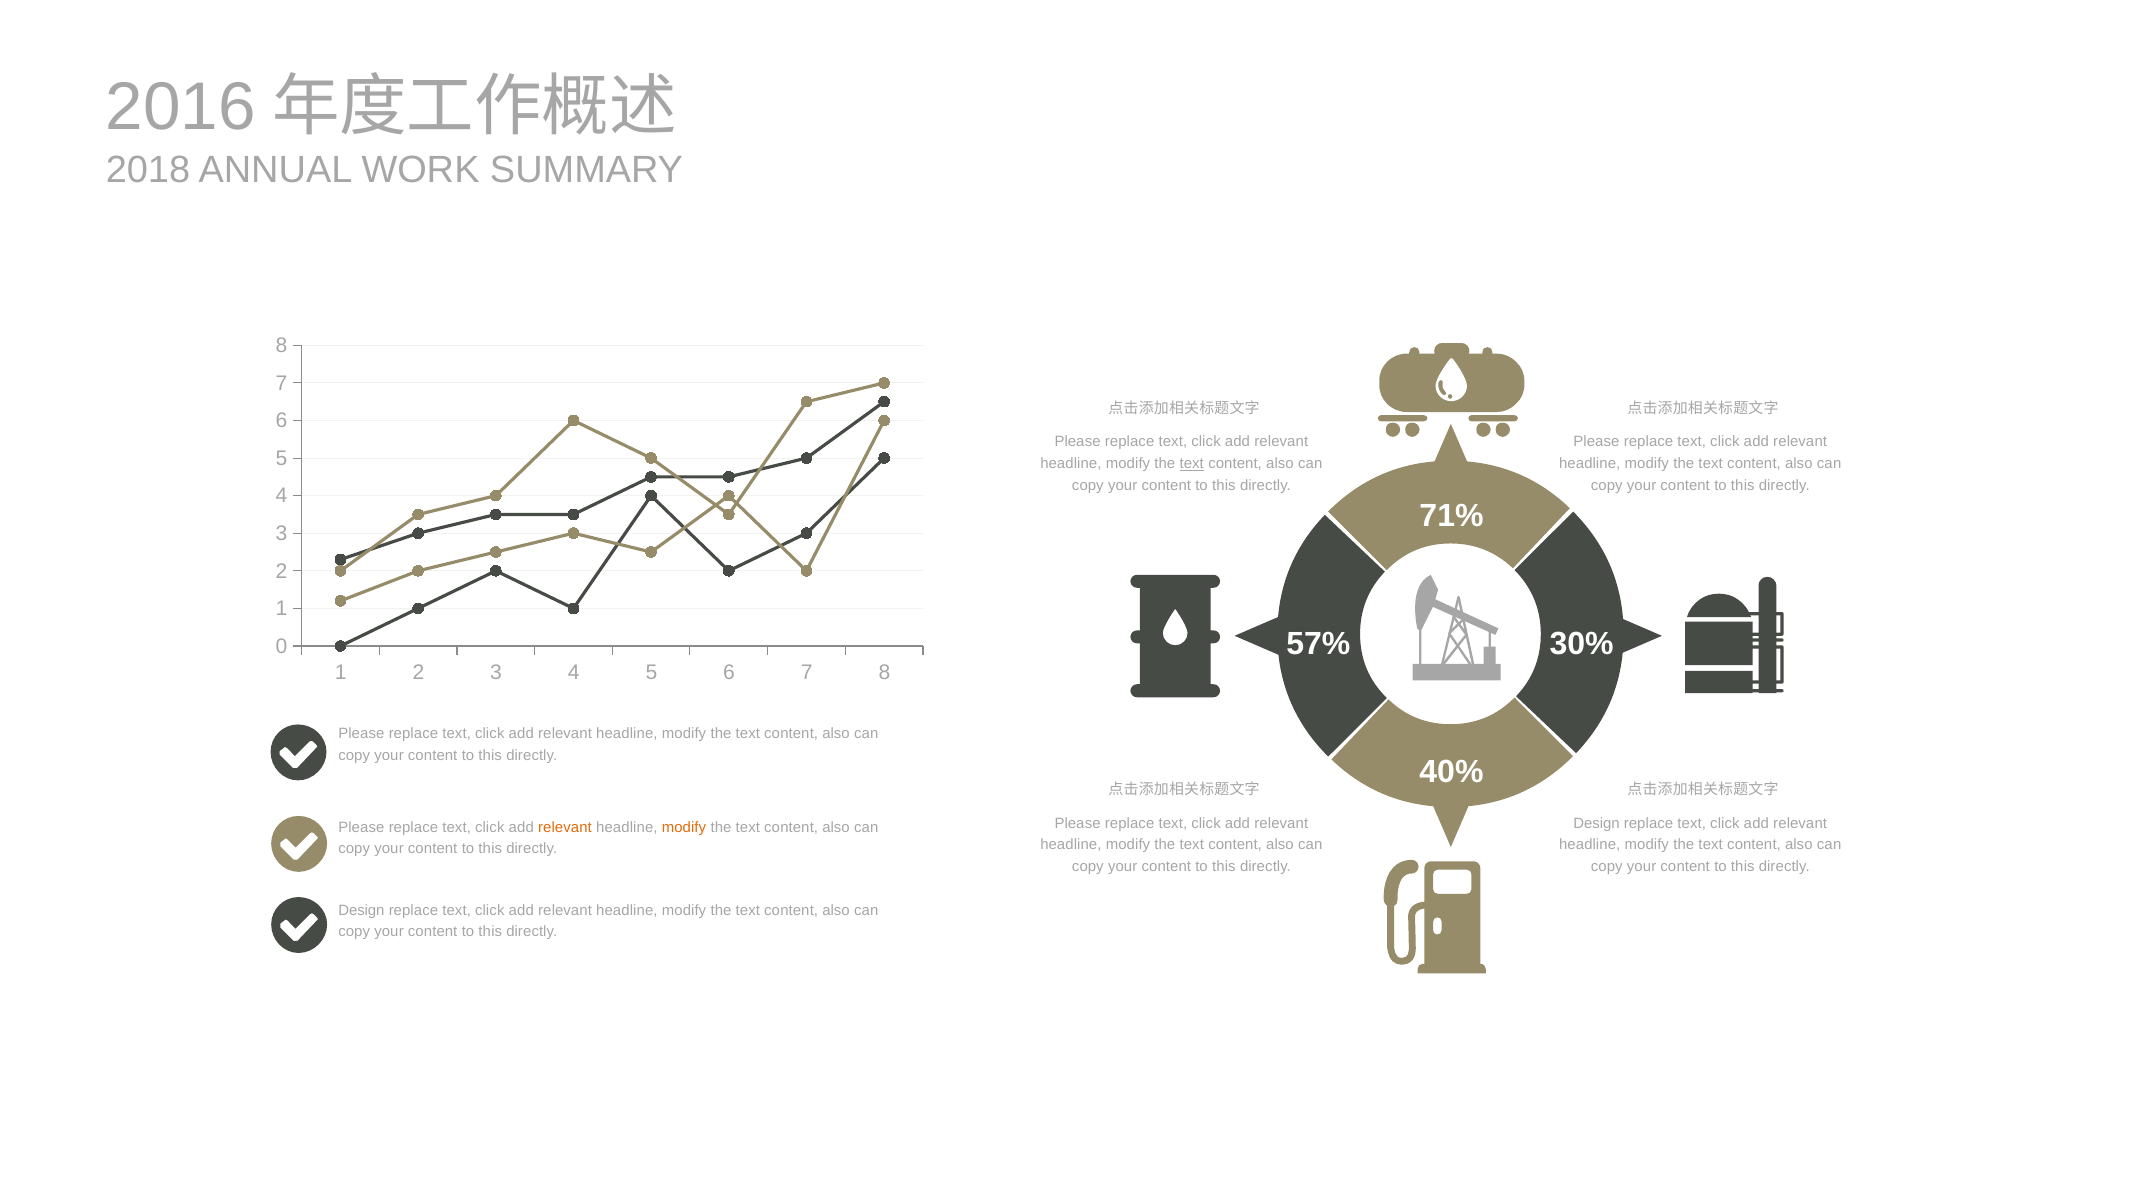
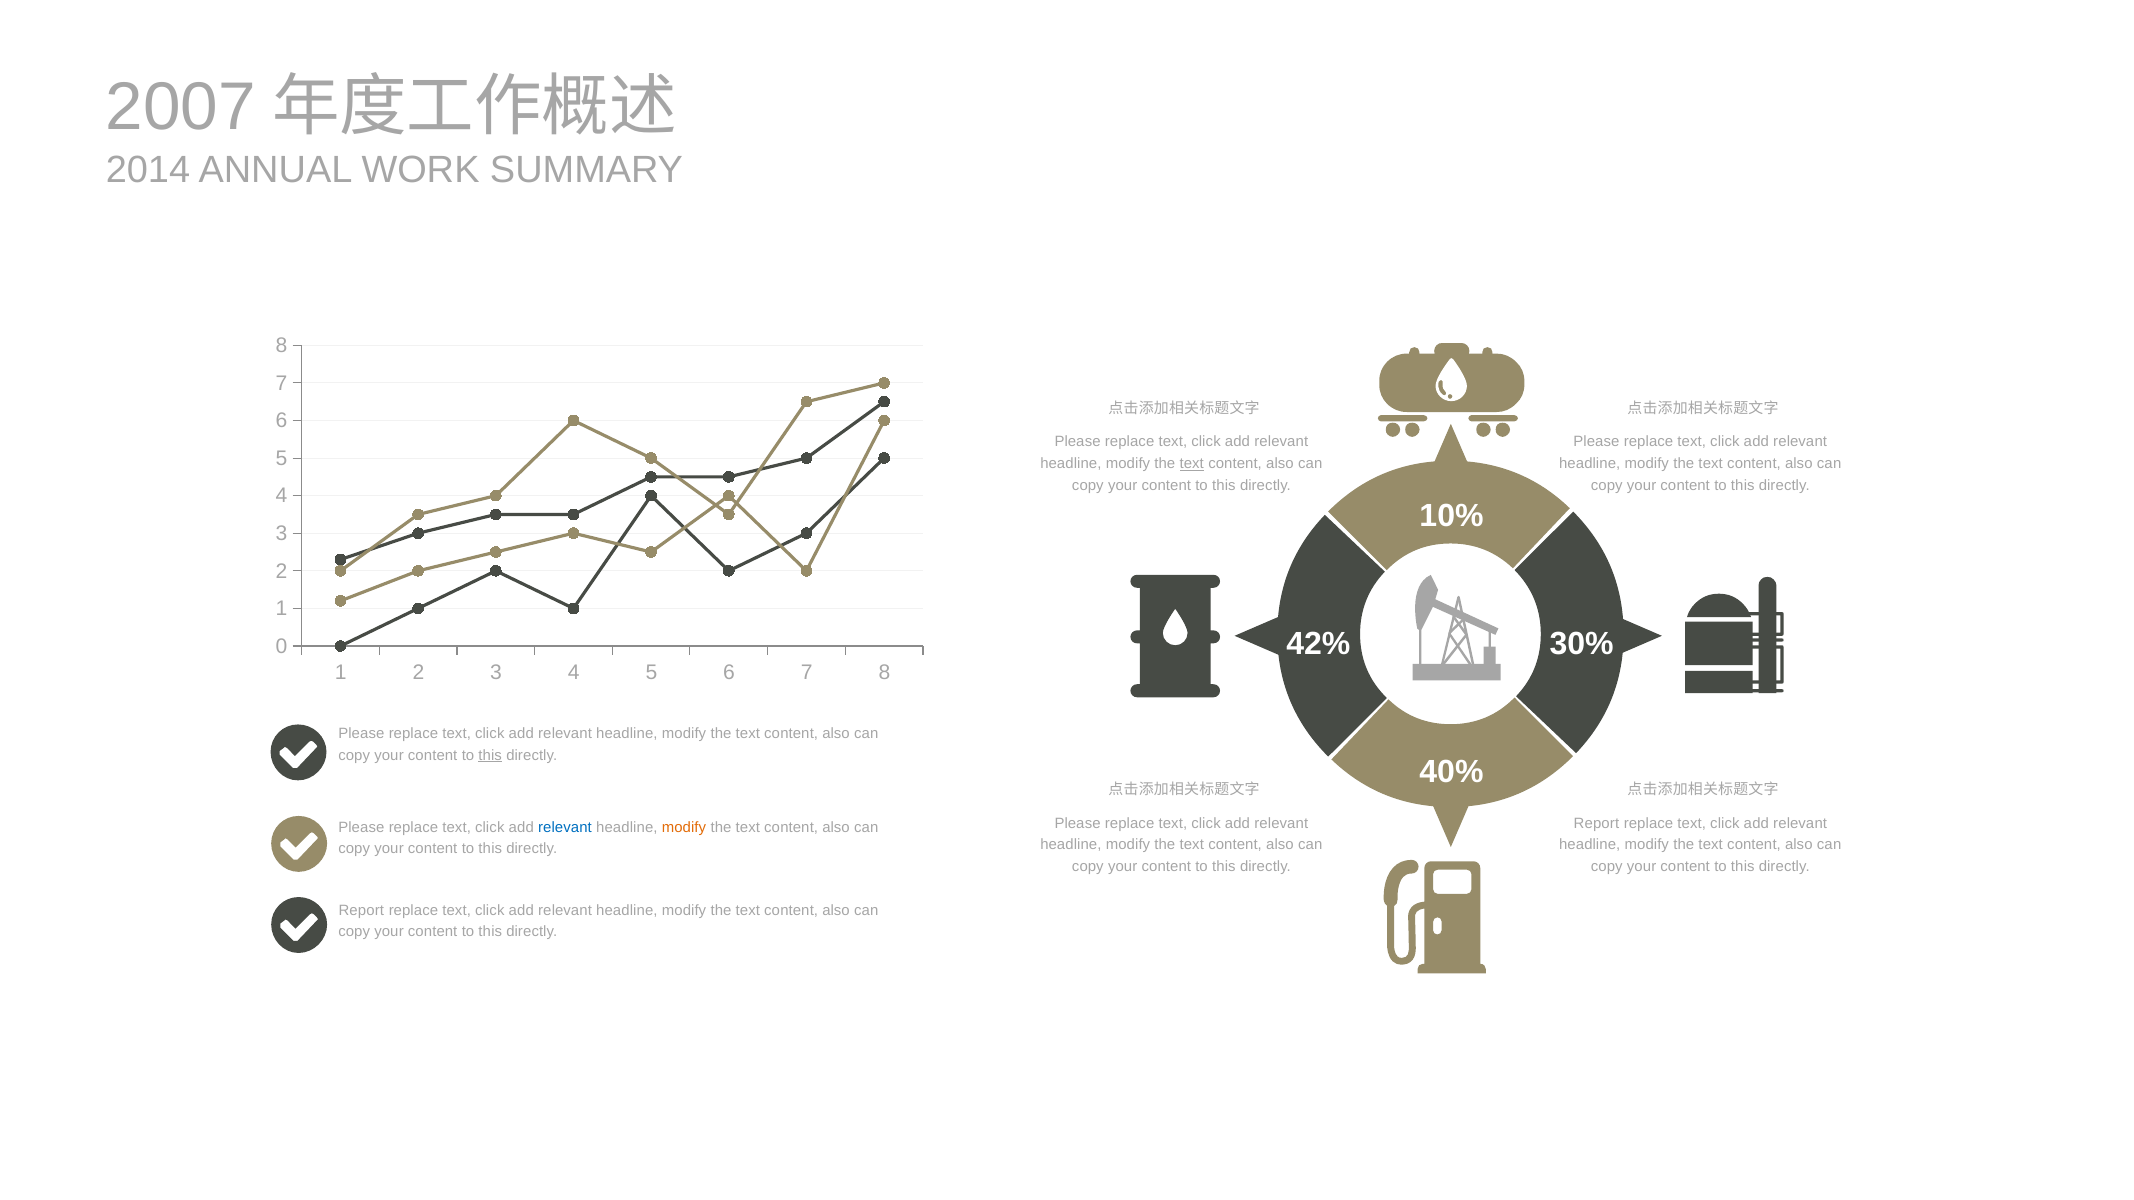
2016: 2016 -> 2007 (181, 108)
2018: 2018 -> 2014 (148, 170)
71%: 71% -> 10% (1451, 516)
57%: 57% -> 42% (1318, 644)
this underline: none -> present (490, 756)
Design: Design -> Report (1596, 823)
relevant colour: orange -> blue (565, 827)
Design: Design -> Report (361, 910)
